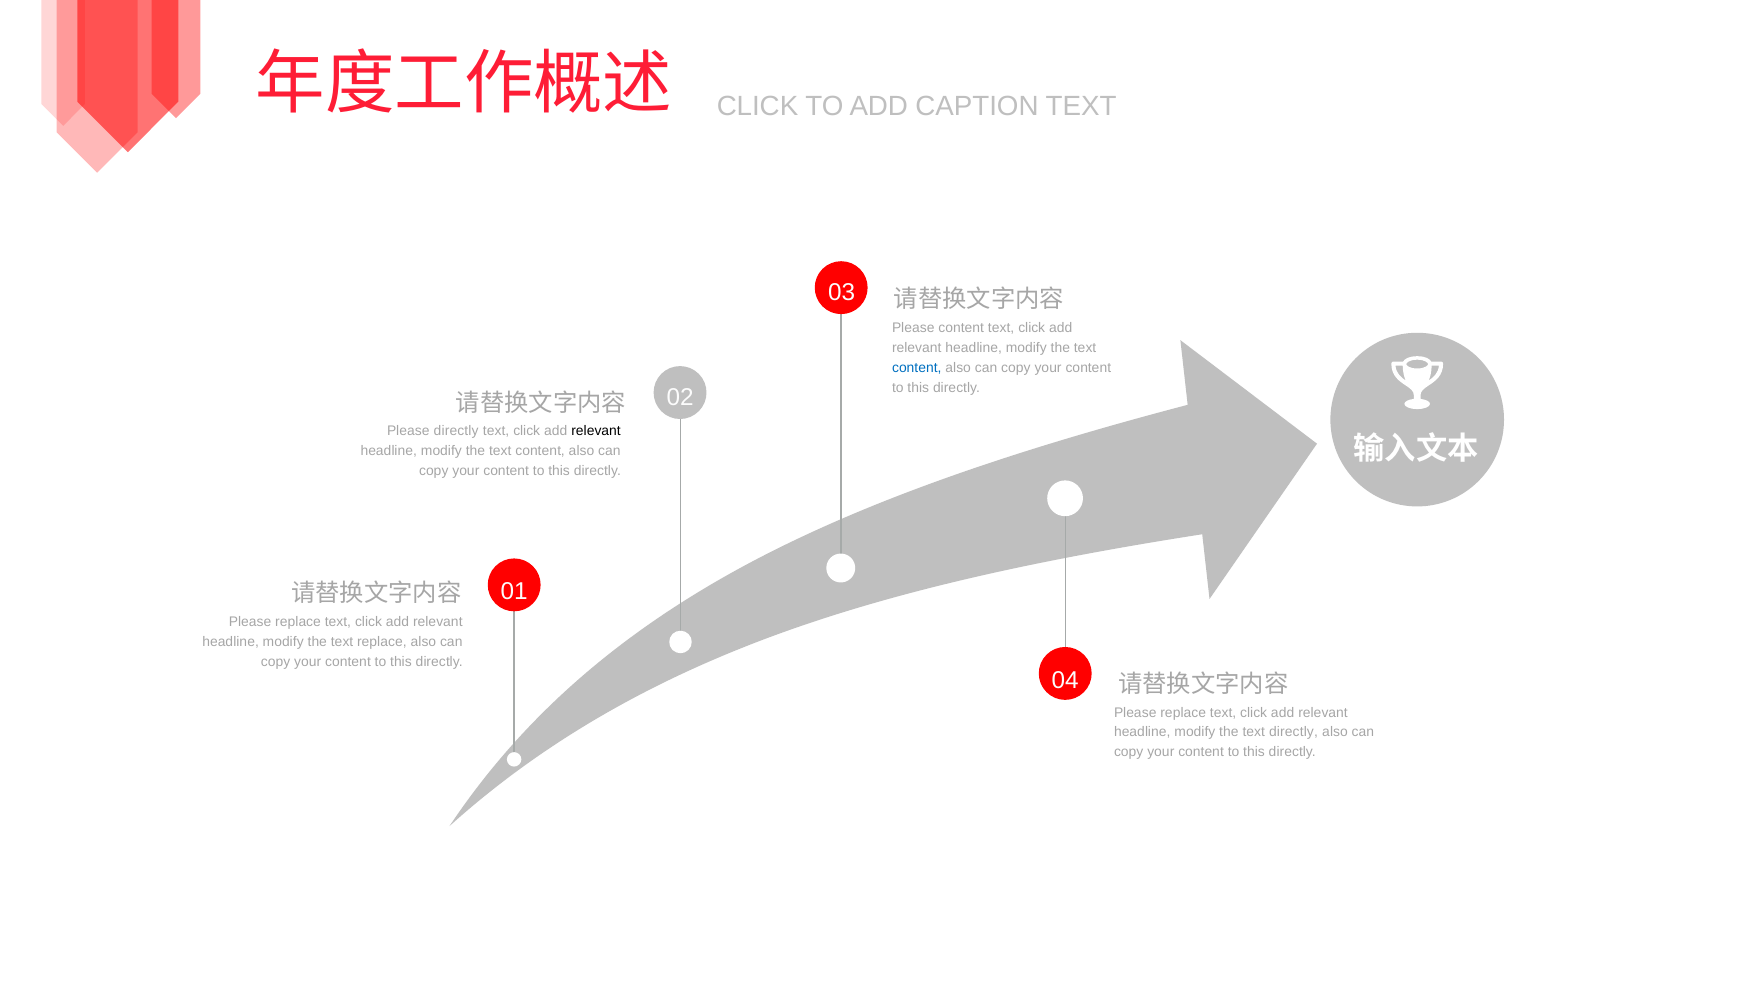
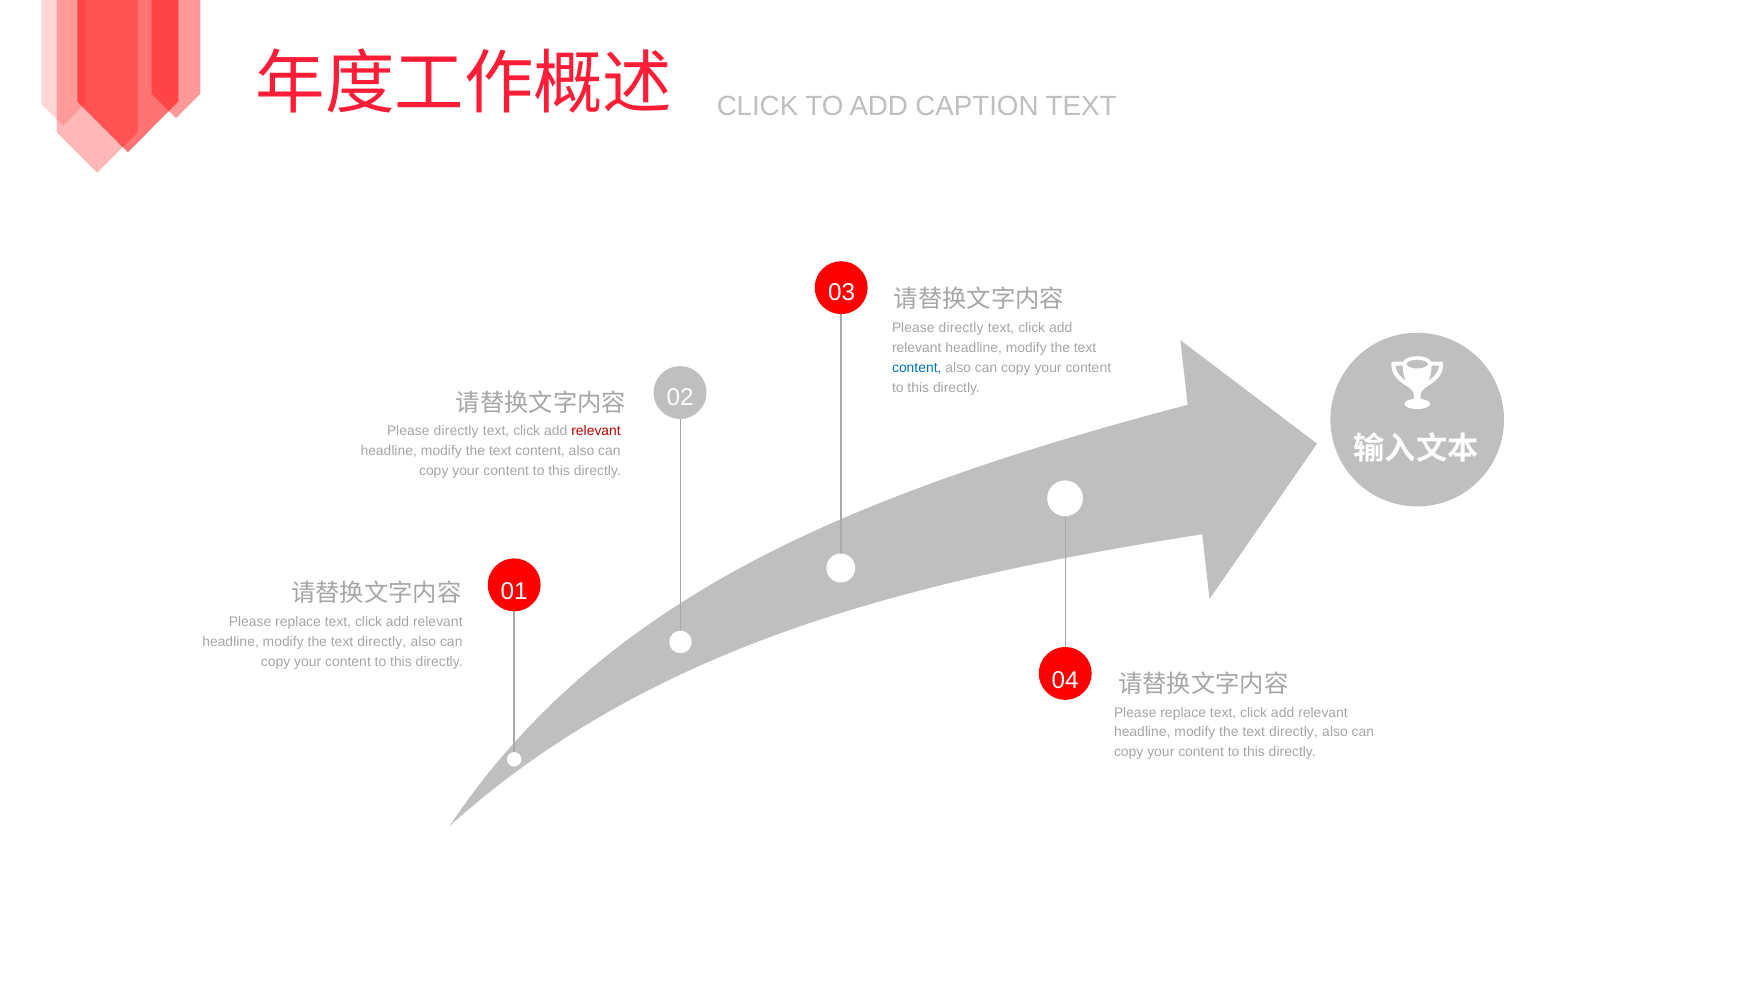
content: content -> directly (961, 328)
relevant colour: black -> red (596, 431)
replace: replace -> directly (382, 641)
